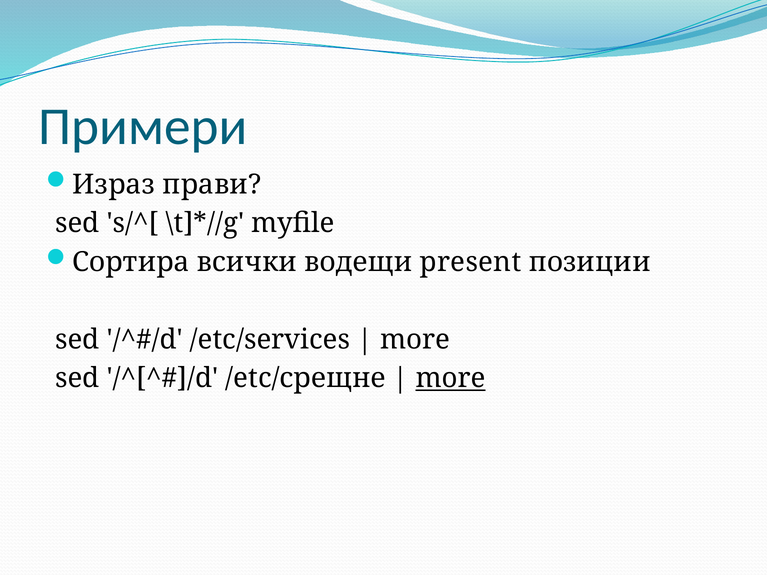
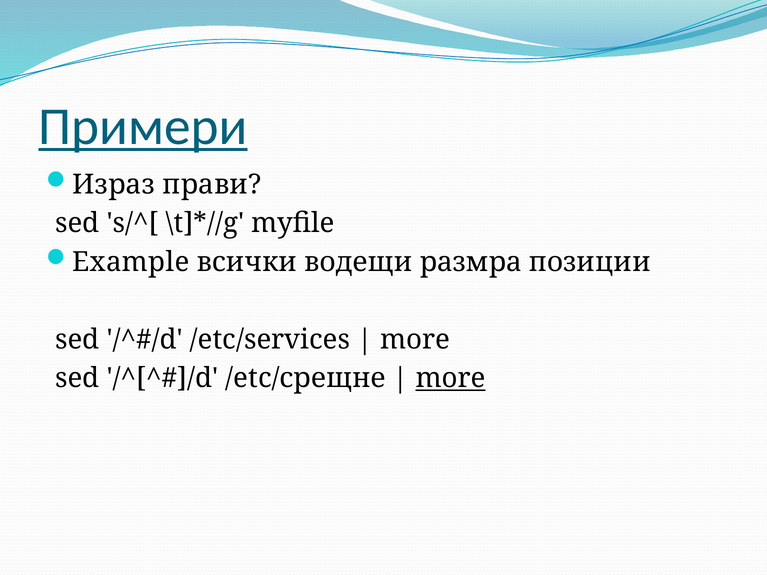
Примери underline: none -> present (143, 127)
Сортира: Сортира -> Example (131, 262)
present: present -> размра (471, 262)
